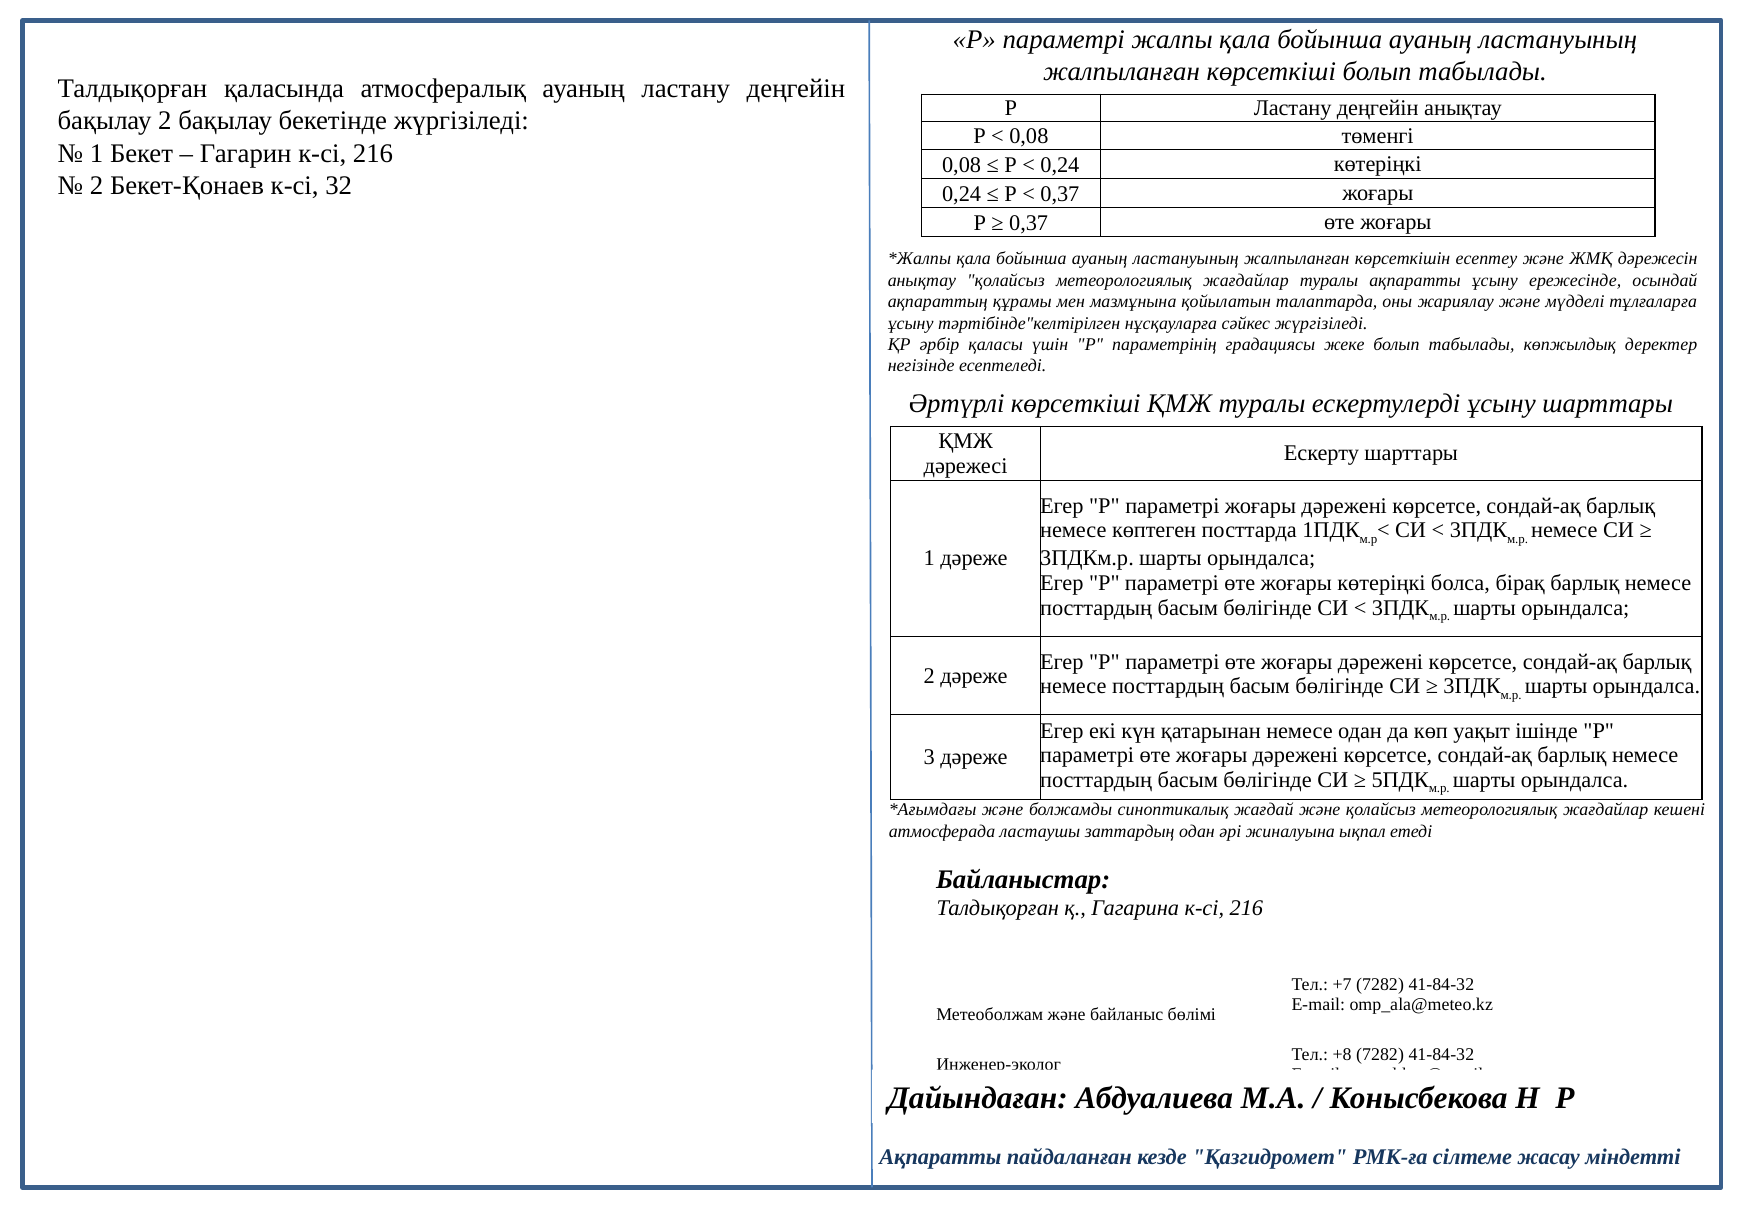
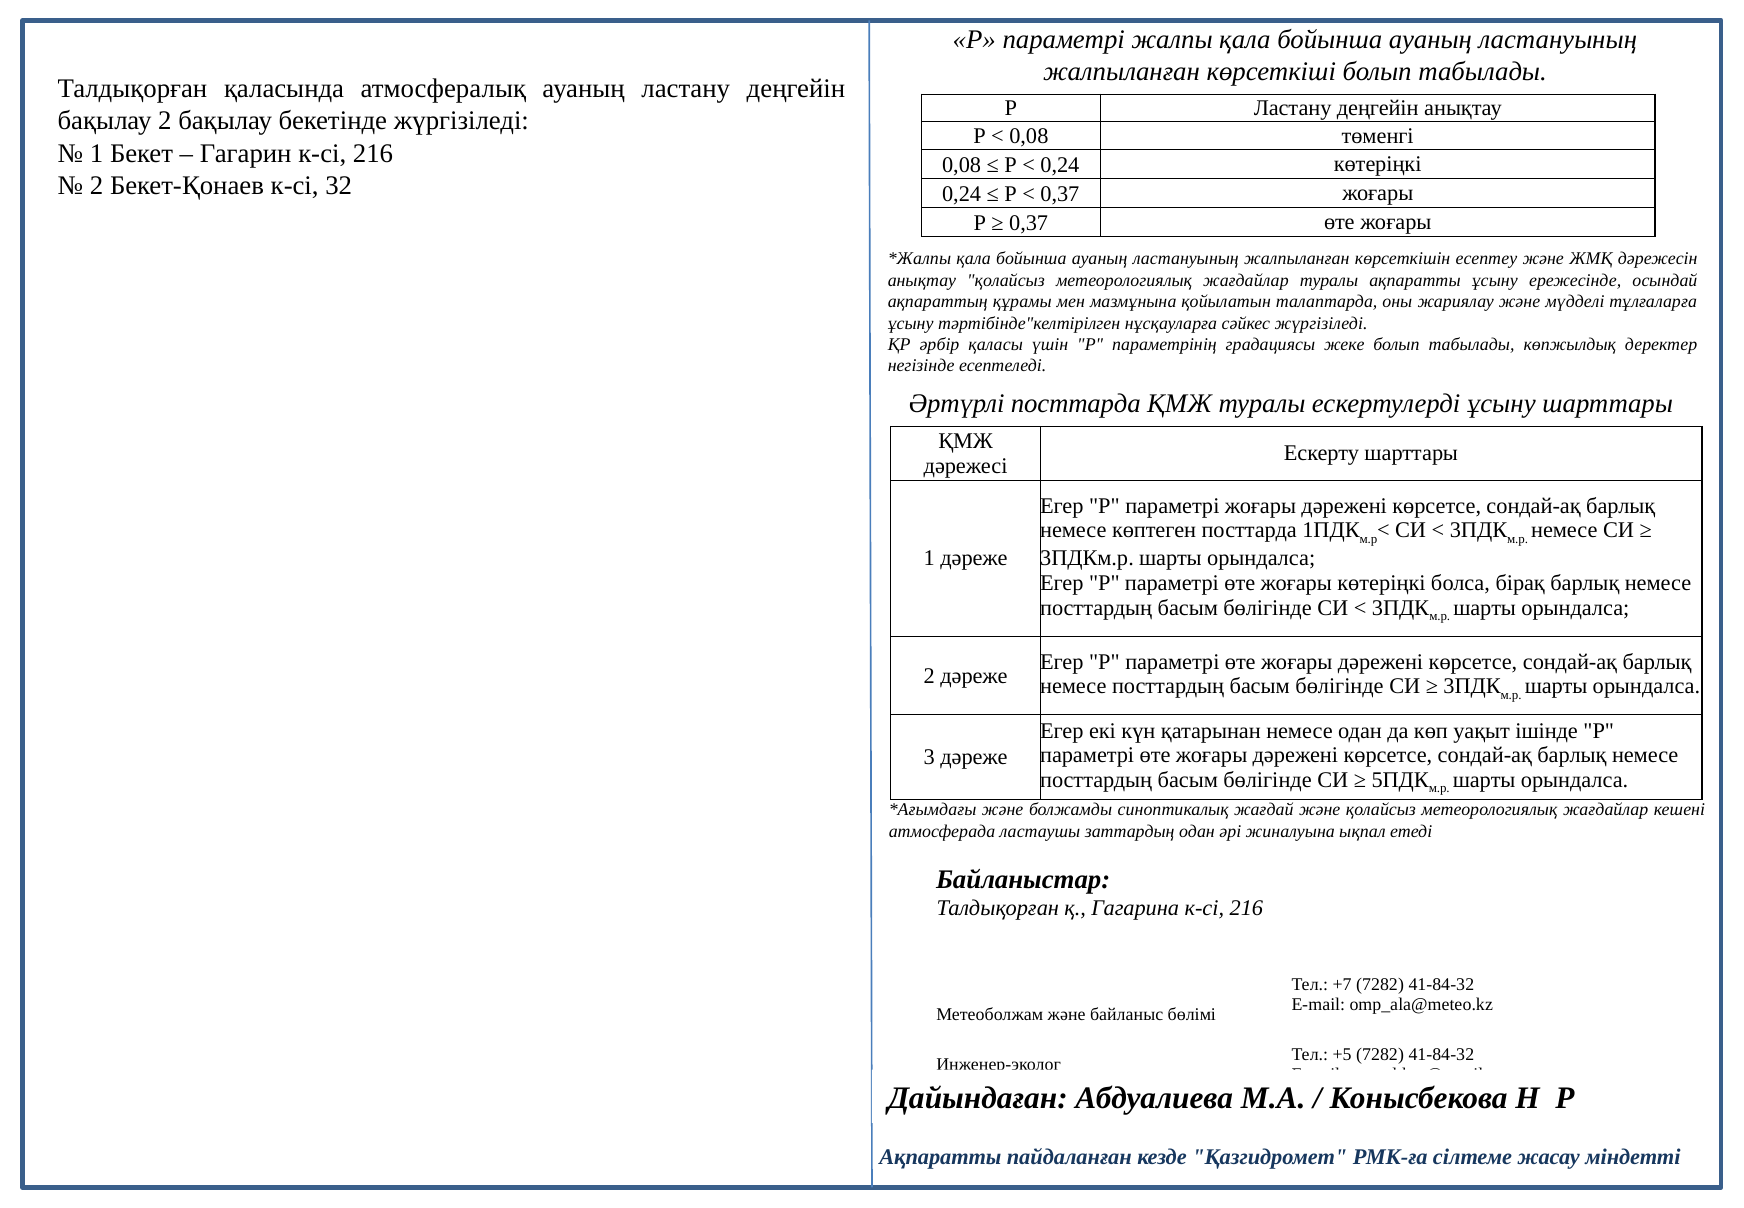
Әртүрлі көрсеткіші: көрсеткіші -> посттарда (1076, 404)
+8: +8 -> +5 (1342, 1054)
